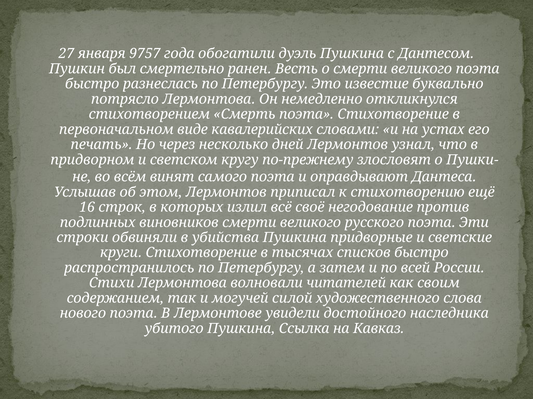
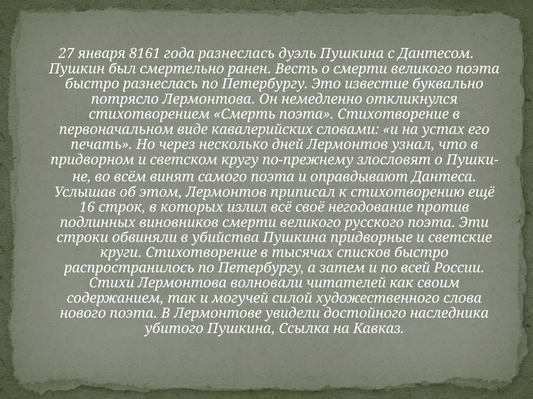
9757: 9757 -> 8161 (145, 54)
года обогатили: обогатили -> разнеслась (237, 54)
